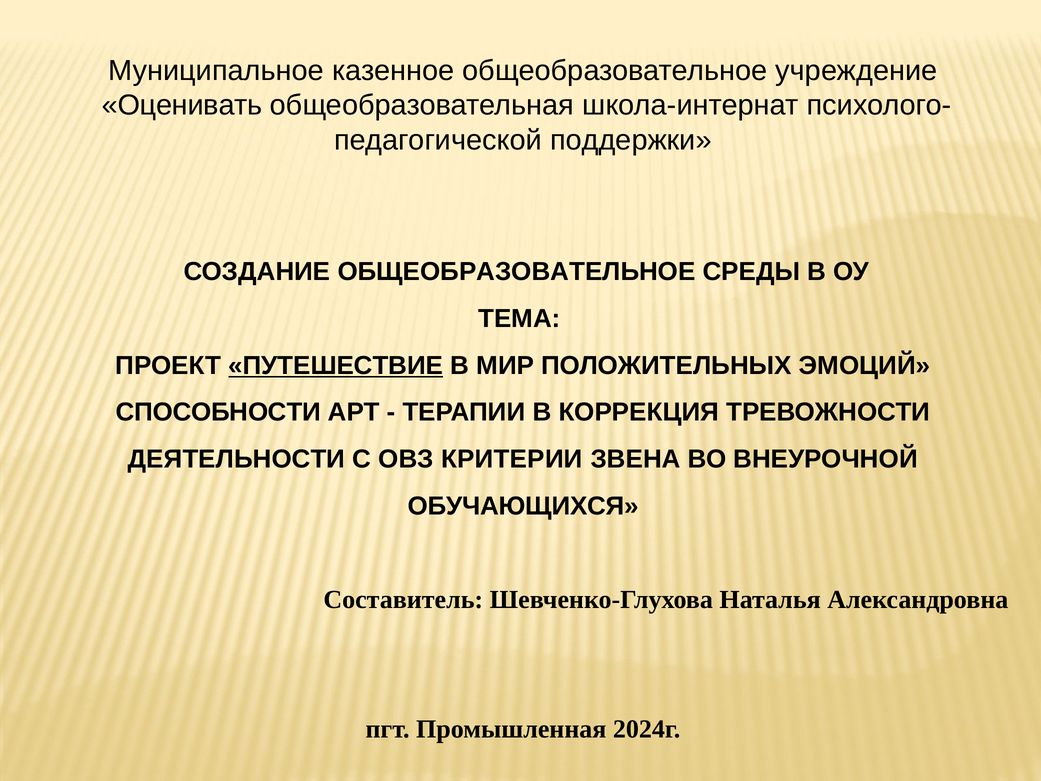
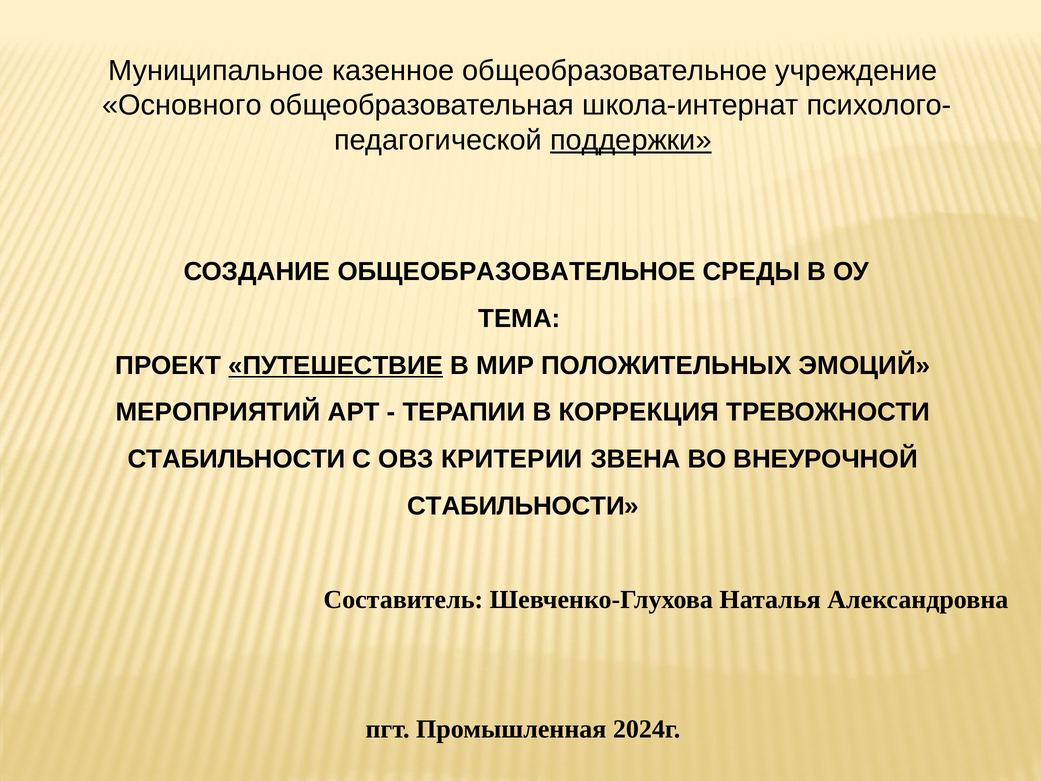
Оценивать: Оценивать -> Основного (182, 105)
поддержки underline: none -> present (631, 140)
СПОСОБНОСТИ: СПОСОБНОСТИ -> МЕРОПРИЯТИЙ (218, 412)
ДЕЯТЕЛЬНОСТИ: ДЕЯТЕЛЬНОСТИ -> СТАБИЛЬНОСТИ (237, 459)
ОБУЧАЮЩИХСЯ: ОБУЧАЮЩИХСЯ -> СТАБИЛЬНОСТИ (523, 506)
